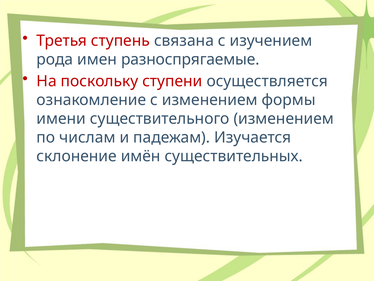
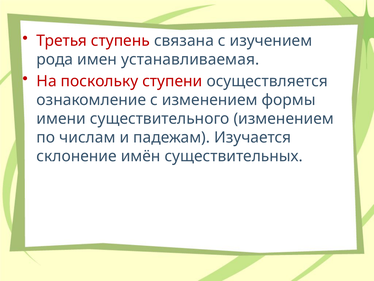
разноспрягаемые: разноспрягаемые -> устанавливаемая (190, 59)
